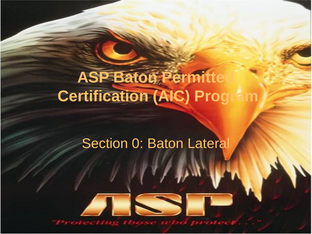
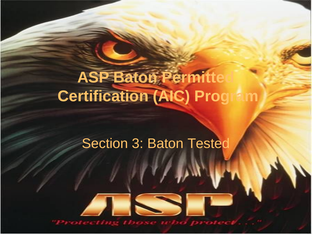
0: 0 -> 3 (138, 143)
Lateral: Lateral -> Tested (209, 143)
